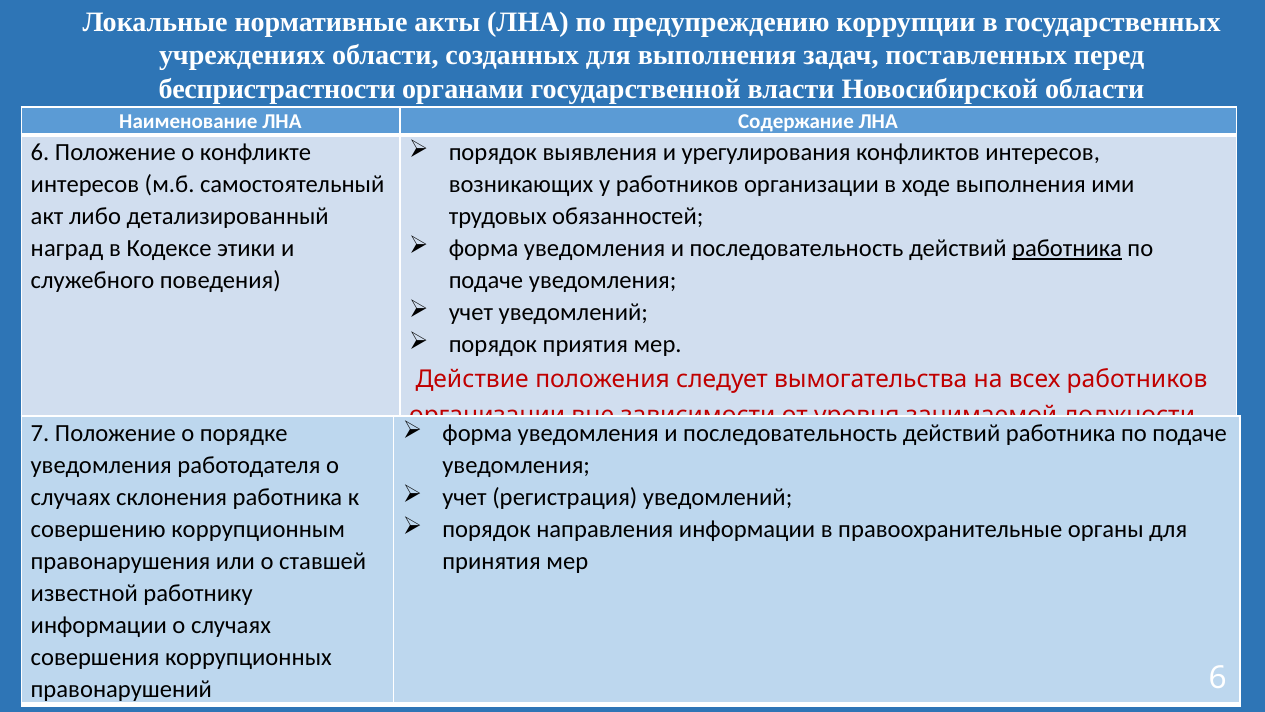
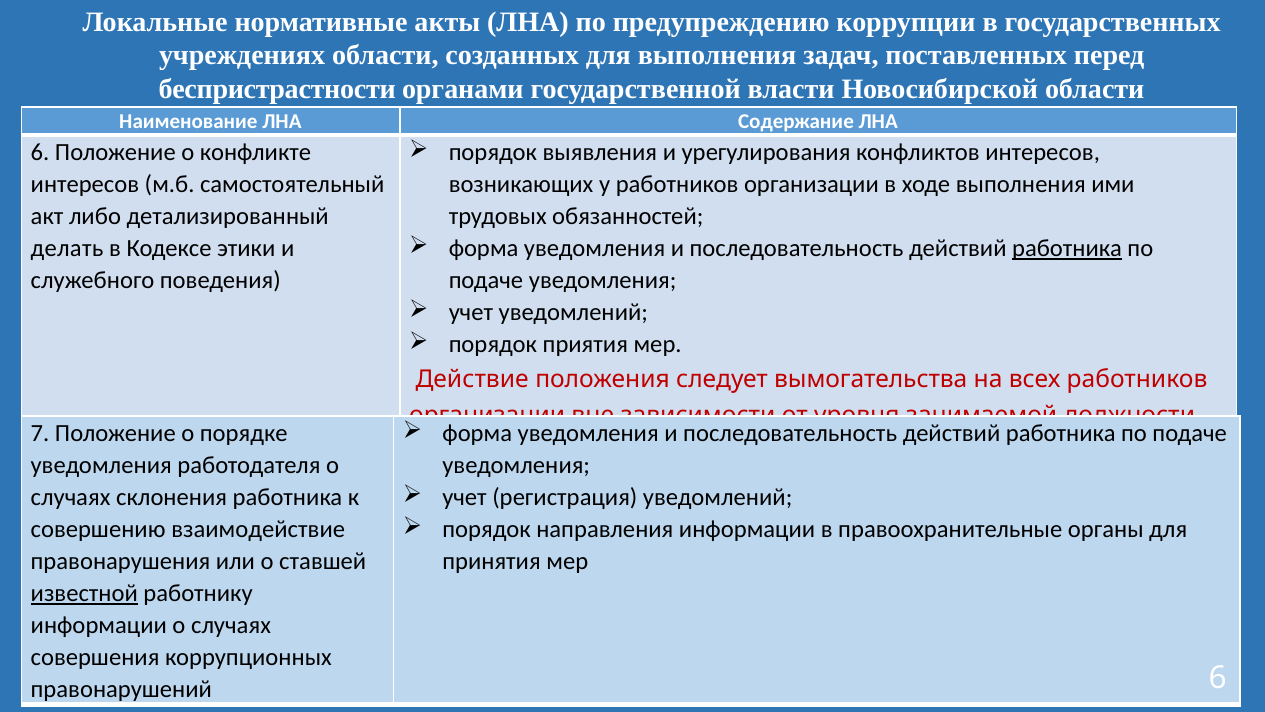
наград: наград -> делать (67, 248)
коррупционным: коррупционным -> взаимодействие (258, 529)
известной underline: none -> present (84, 593)
